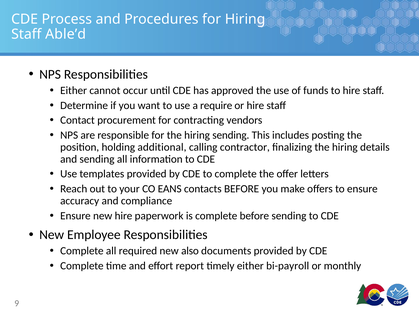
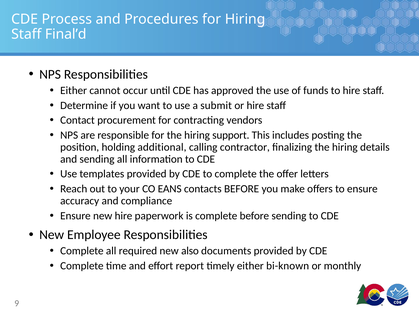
Able’d: Able’d -> Final’d (66, 34)
require: require -> submit (216, 105)
hiring sending: sending -> support (231, 135)
bi-payroll: bi-payroll -> bi-known (288, 265)
